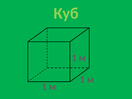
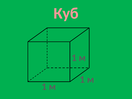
Куб colour: light green -> pink (66, 13)
